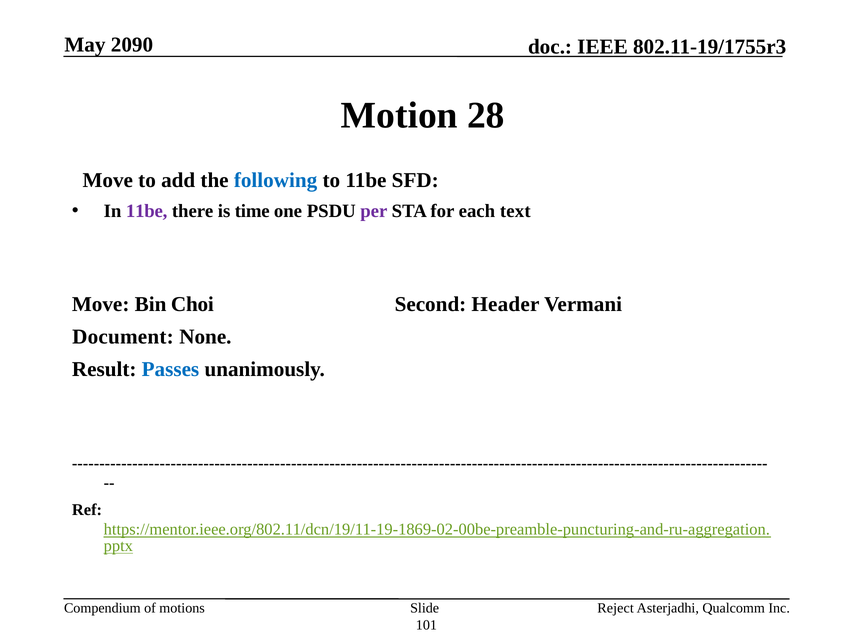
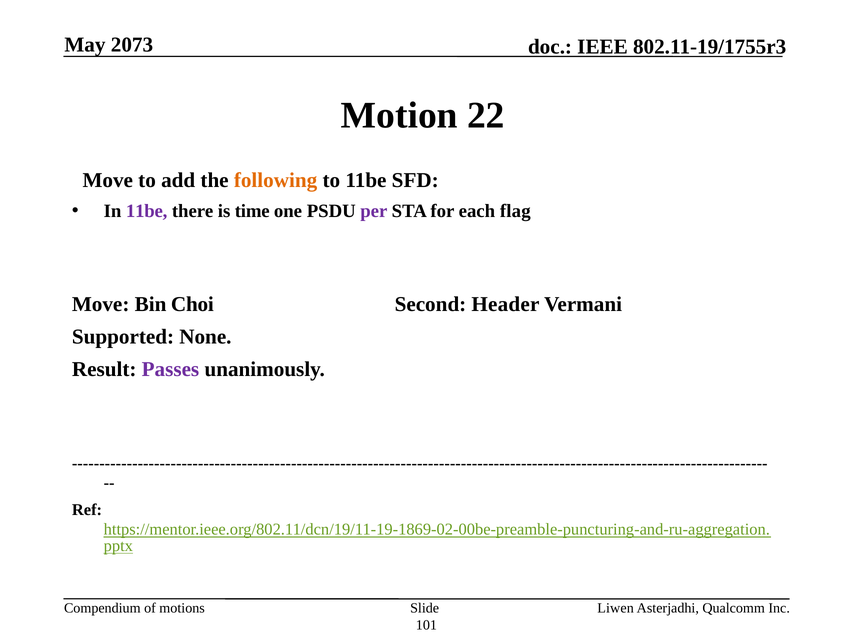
2090: 2090 -> 2073 (132, 45)
28: 28 -> 22 (486, 115)
following colour: blue -> orange (276, 180)
text: text -> flag (515, 211)
Document: Document -> Supported (123, 337)
Passes colour: blue -> purple (170, 369)
Reject: Reject -> Liwen (616, 609)
